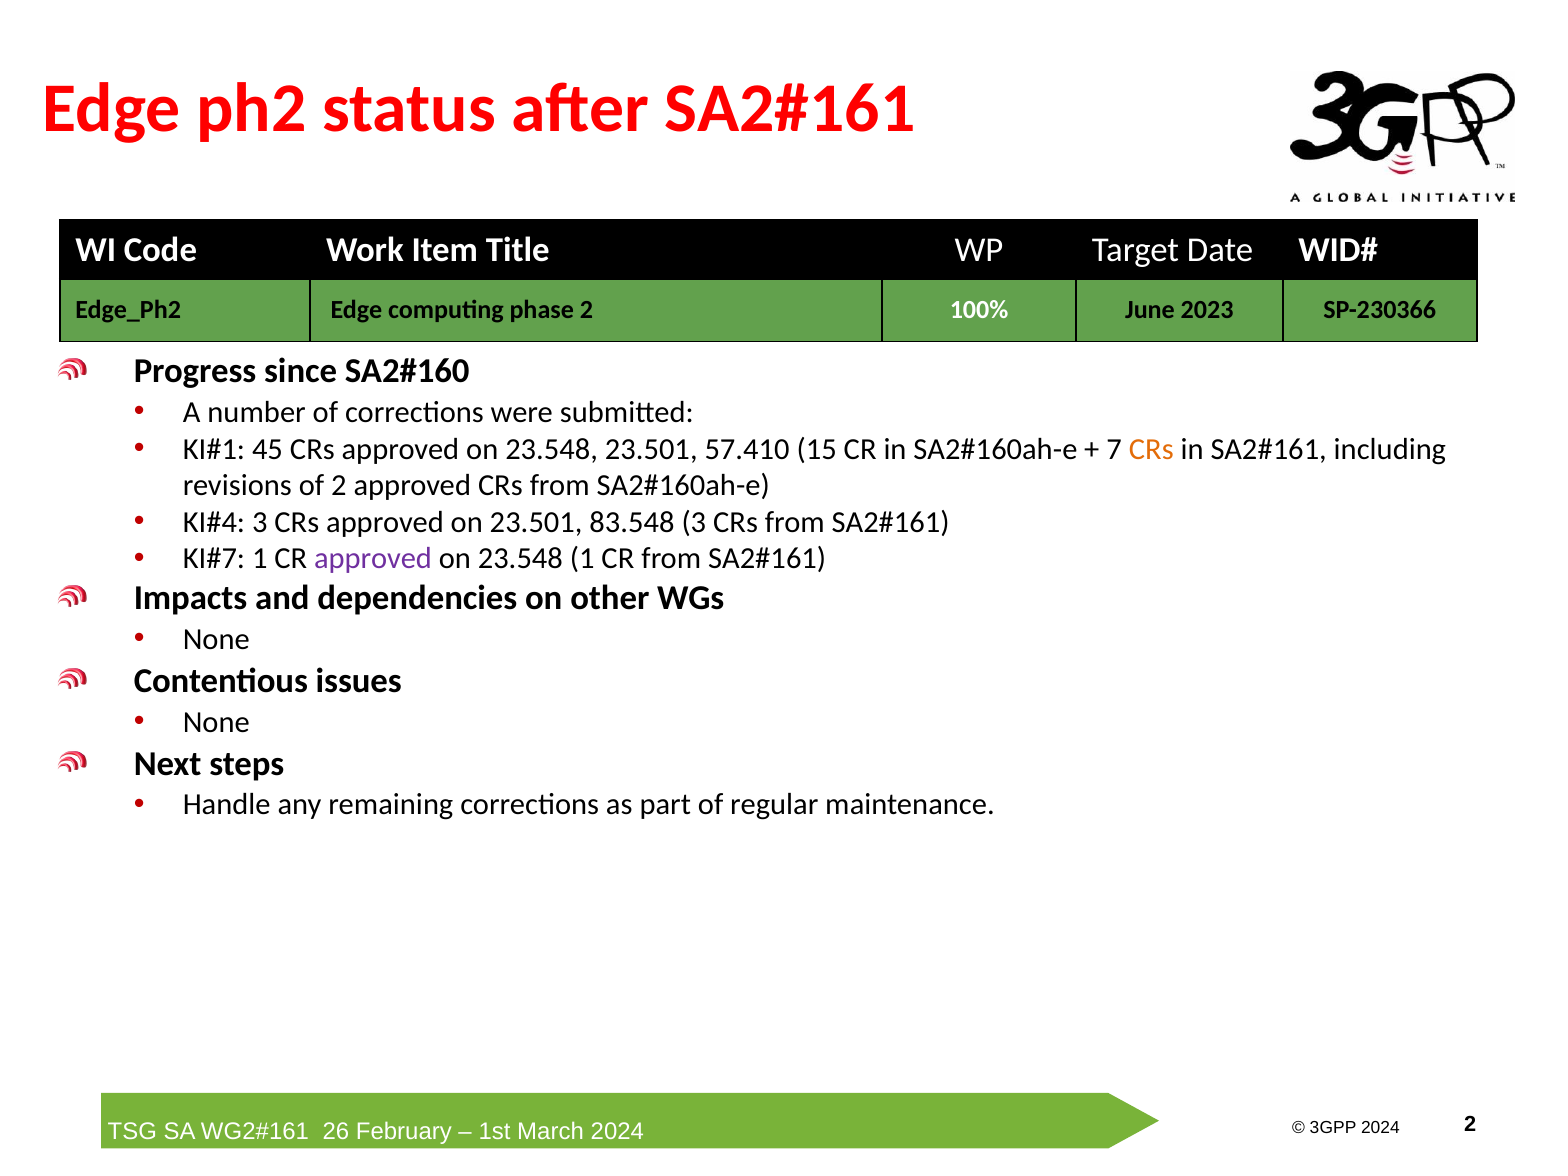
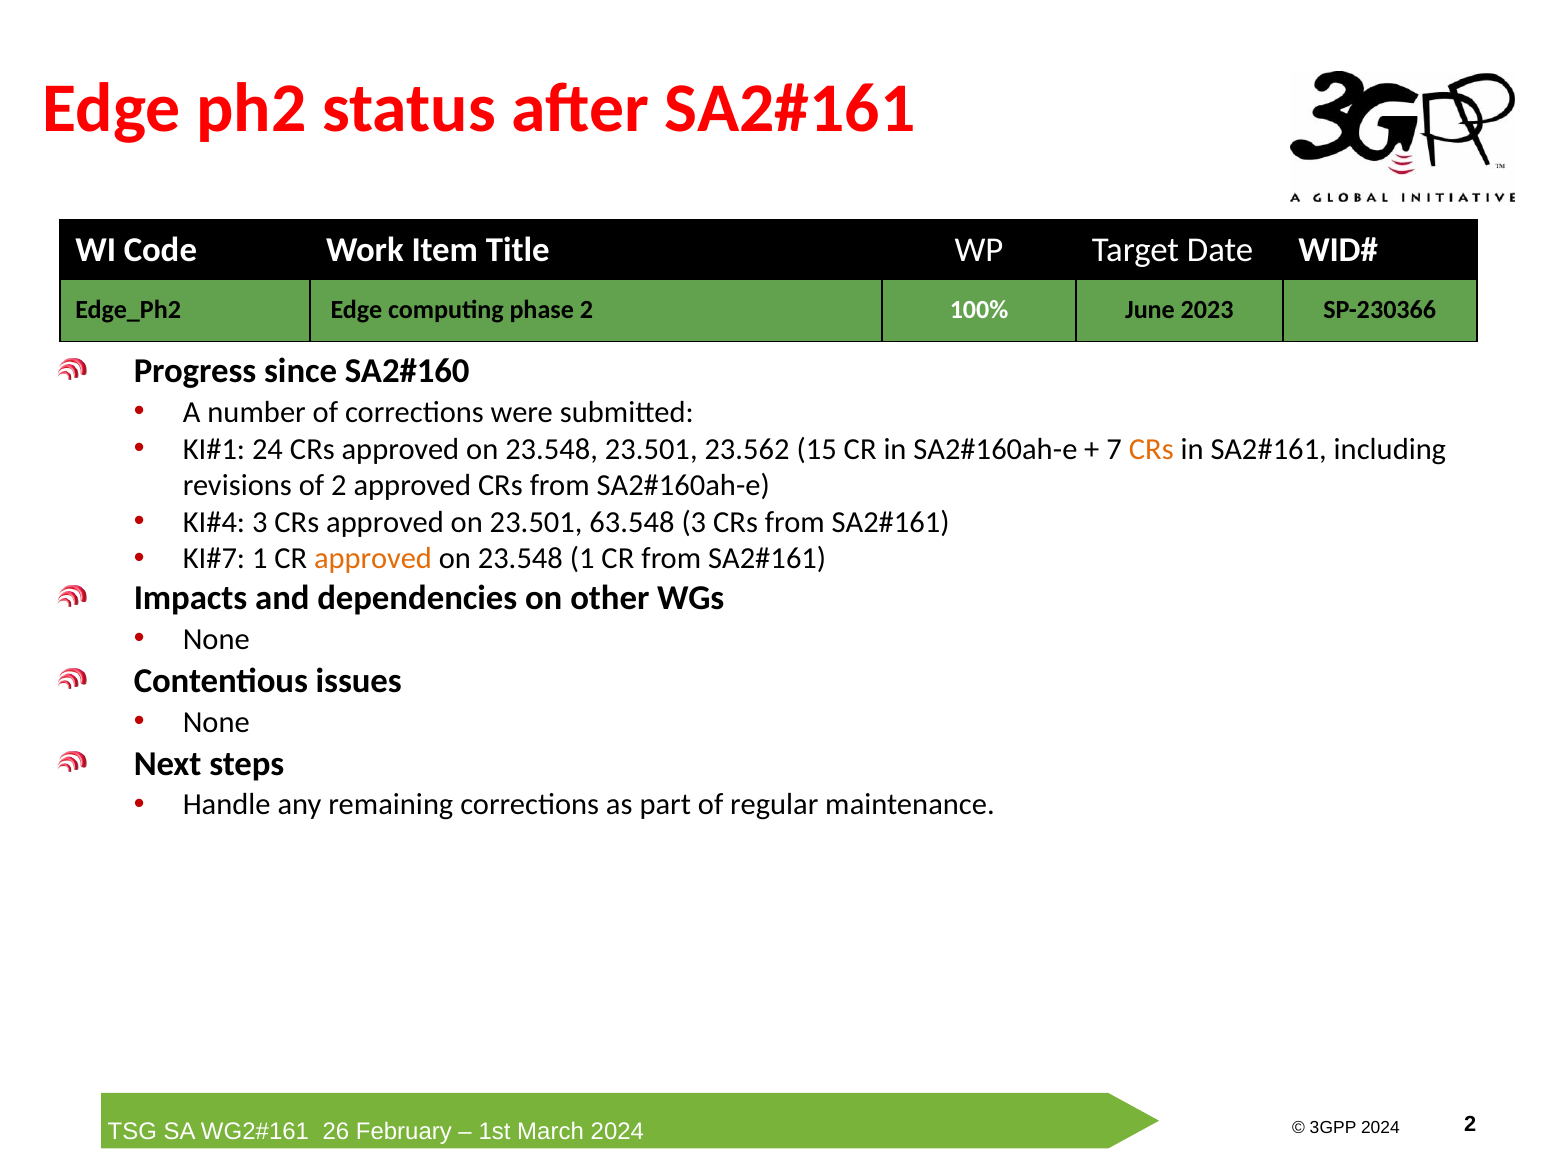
45: 45 -> 24 (267, 449)
57.410: 57.410 -> 23.562 (747, 449)
83.548: 83.548 -> 63.548 (632, 522)
approved colour: purple -> orange (373, 559)
